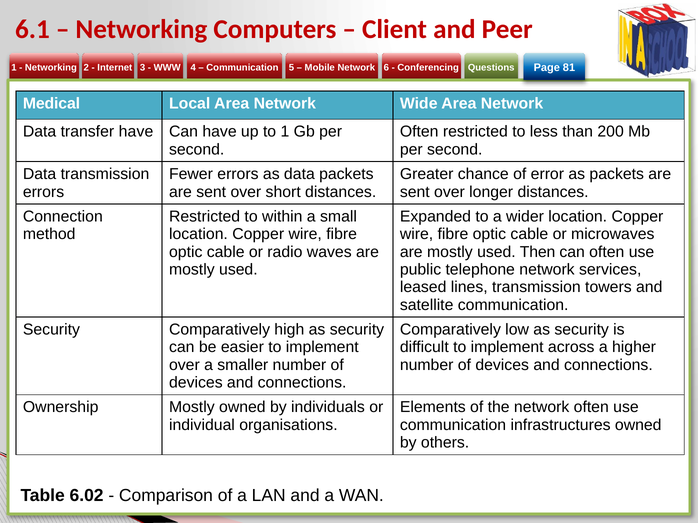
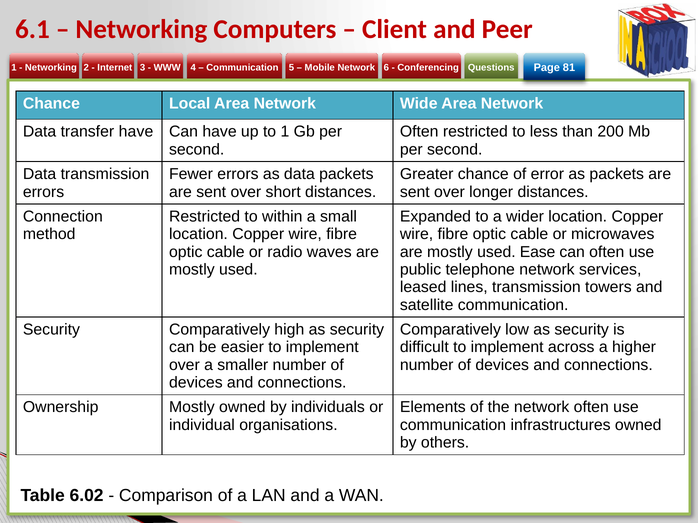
Medical: Medical -> Chance (51, 104)
Then: Then -> Ease (538, 252)
